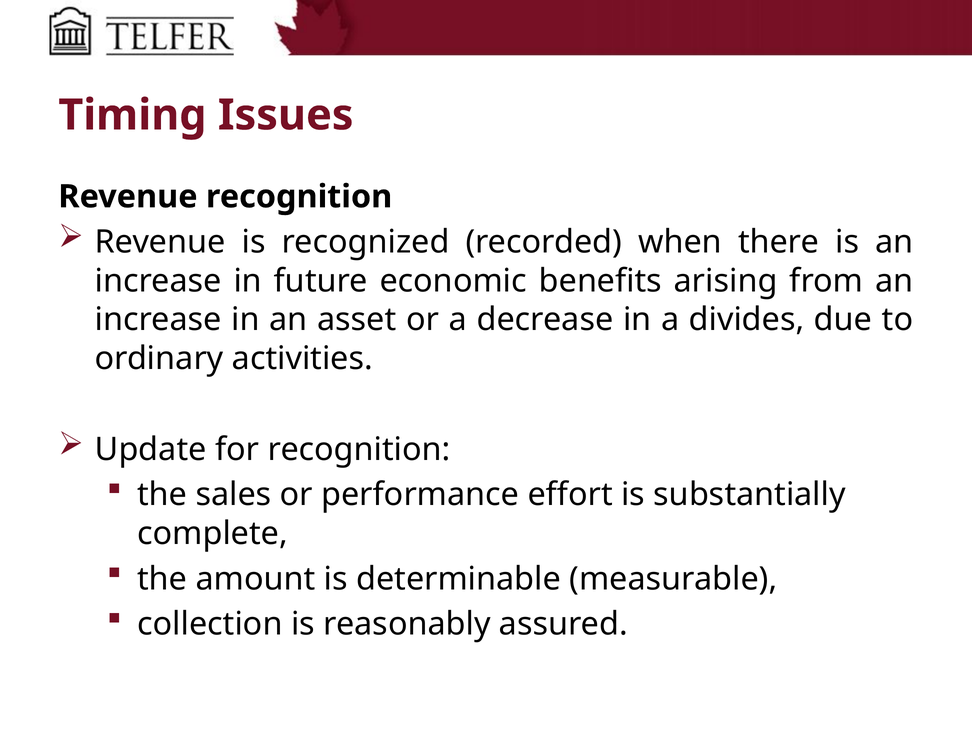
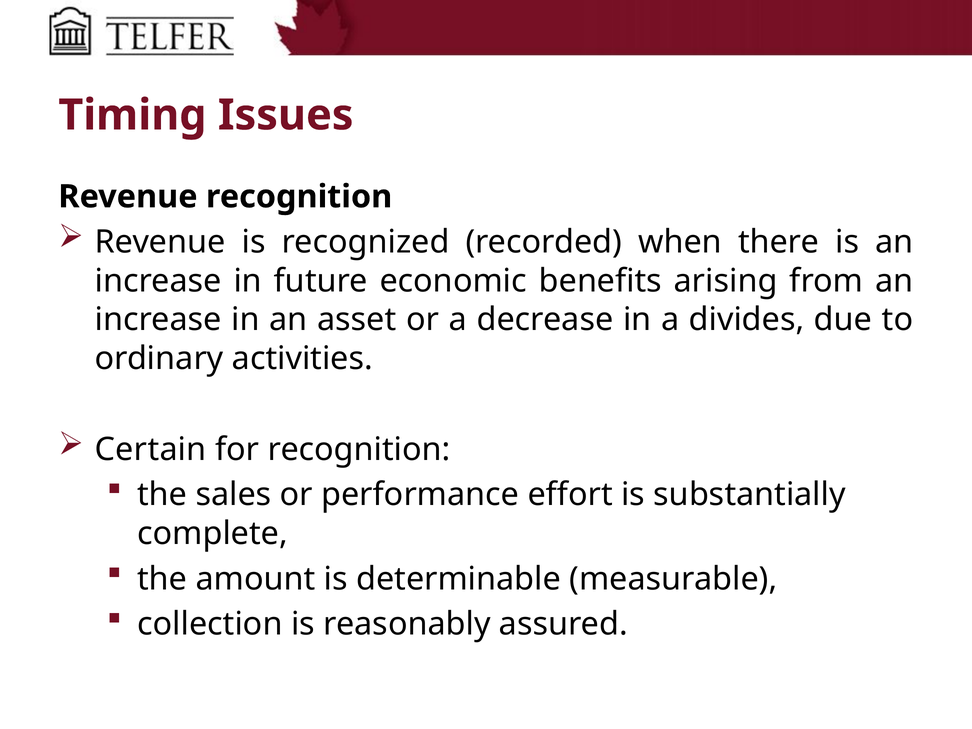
Update: Update -> Certain (151, 449)
